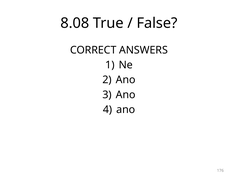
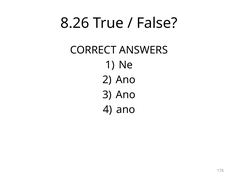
8.08: 8.08 -> 8.26 (75, 23)
